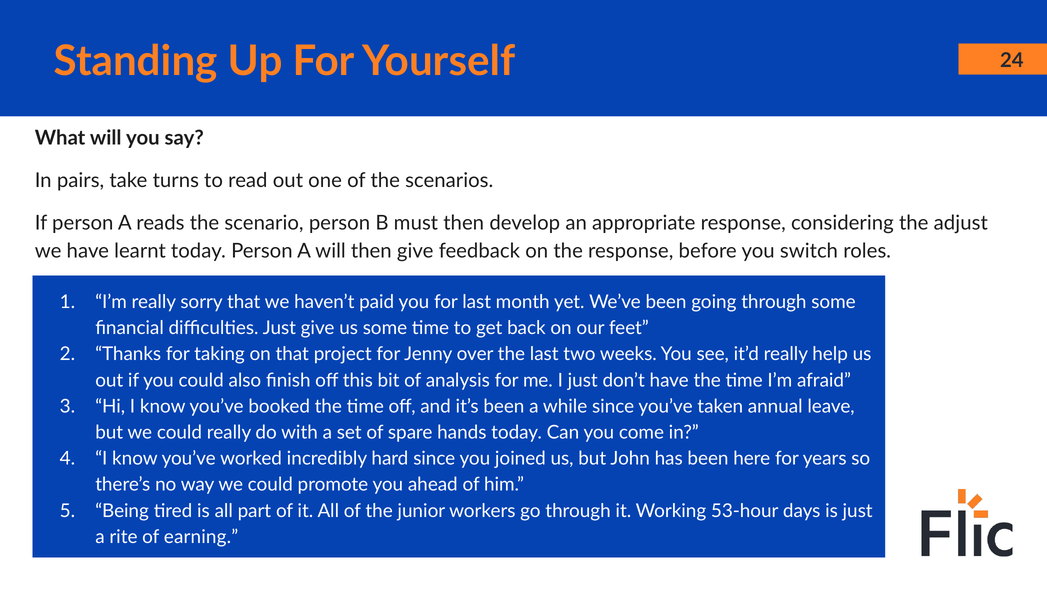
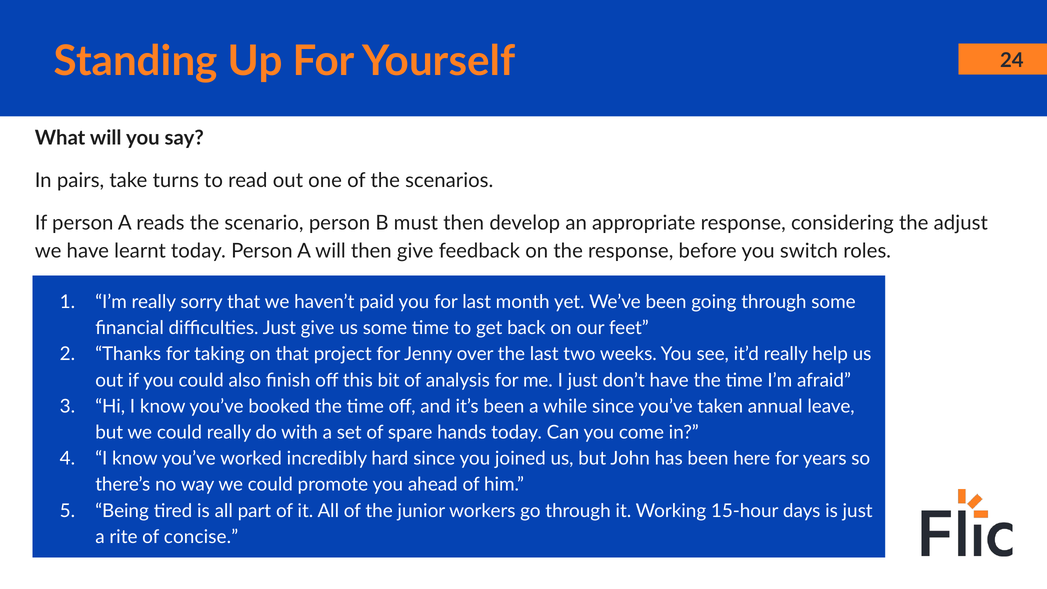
53-hour: 53-hour -> 15-hour (745, 511)
earning: earning -> concise (201, 537)
